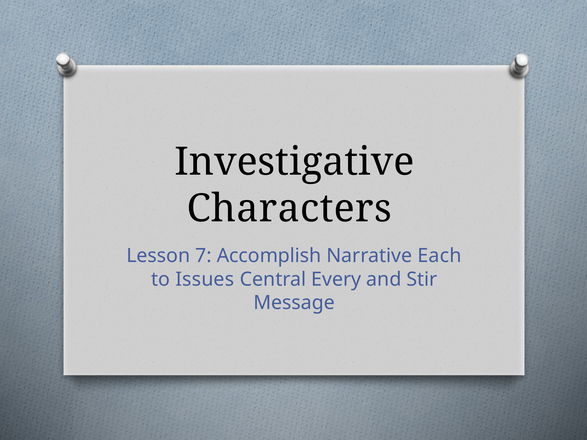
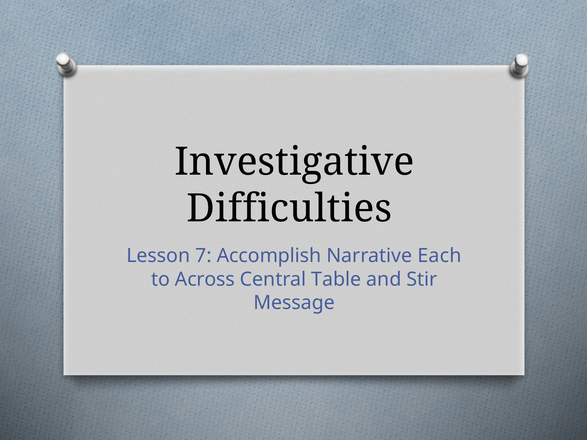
Characters: Characters -> Difficulties (289, 209)
Issues: Issues -> Across (205, 279)
Every: Every -> Table (336, 279)
